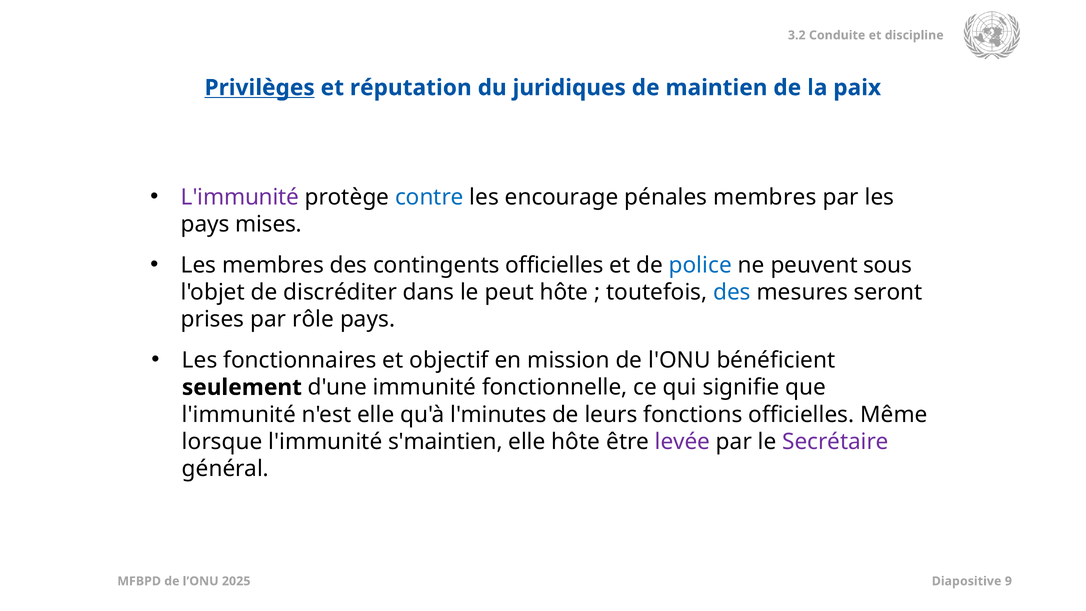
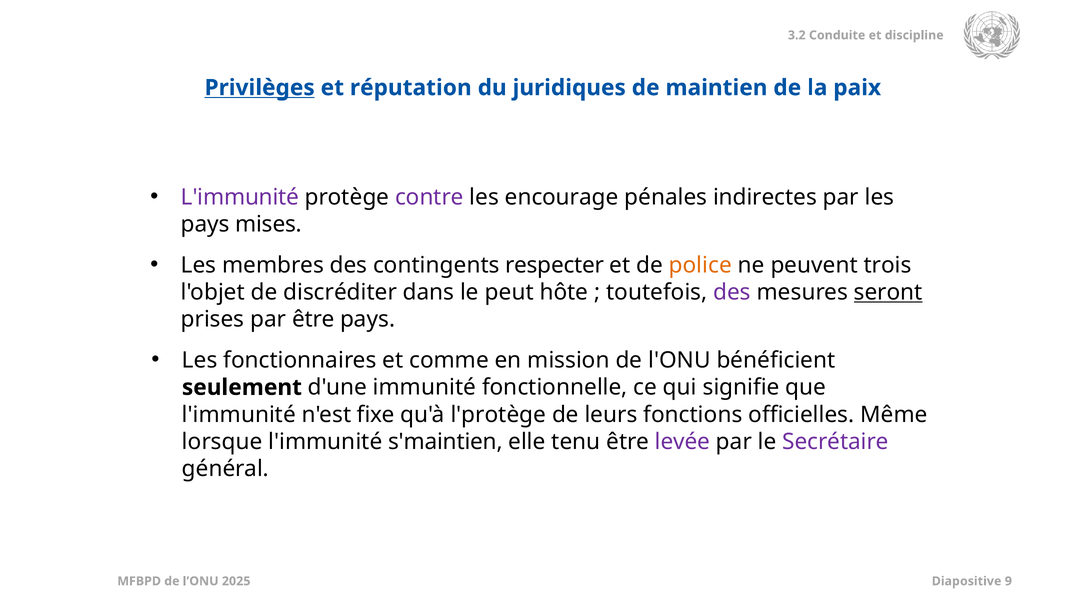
contre colour: blue -> purple (429, 197)
pénales membres: membres -> indirectes (765, 197)
contingents officielles: officielles -> respecter (555, 265)
police colour: blue -> orange (700, 265)
sous: sous -> trois (888, 265)
des colour: blue -> purple (732, 292)
seront underline: none -> present (888, 292)
par rôle: rôle -> être (313, 319)
objectif: objectif -> comme (449, 360)
n'est elle: elle -> fixe (376, 414)
l'minutes: l'minutes -> l'protège (498, 414)
elle hôte: hôte -> tenu (576, 442)
